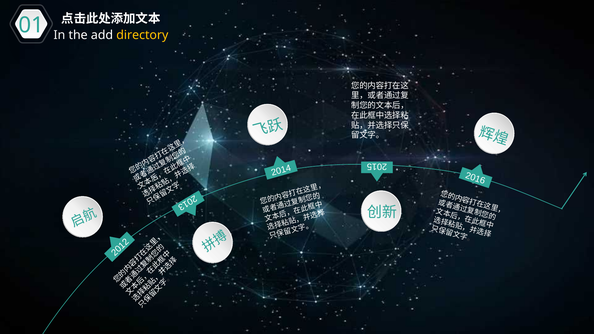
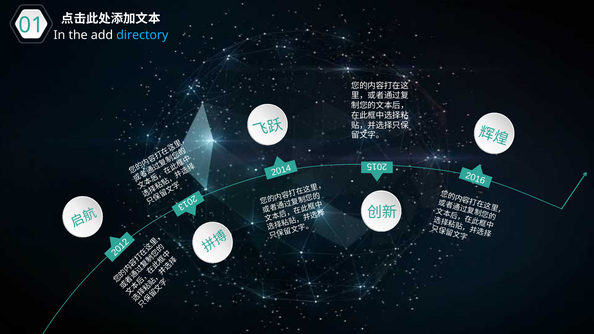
directory colour: yellow -> light blue (142, 35)
